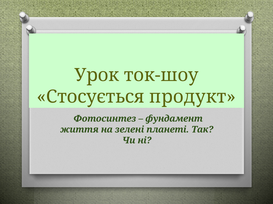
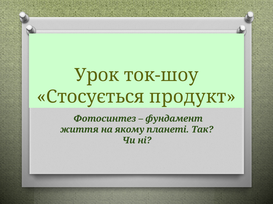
зелені: зелені -> якому (130, 130)
